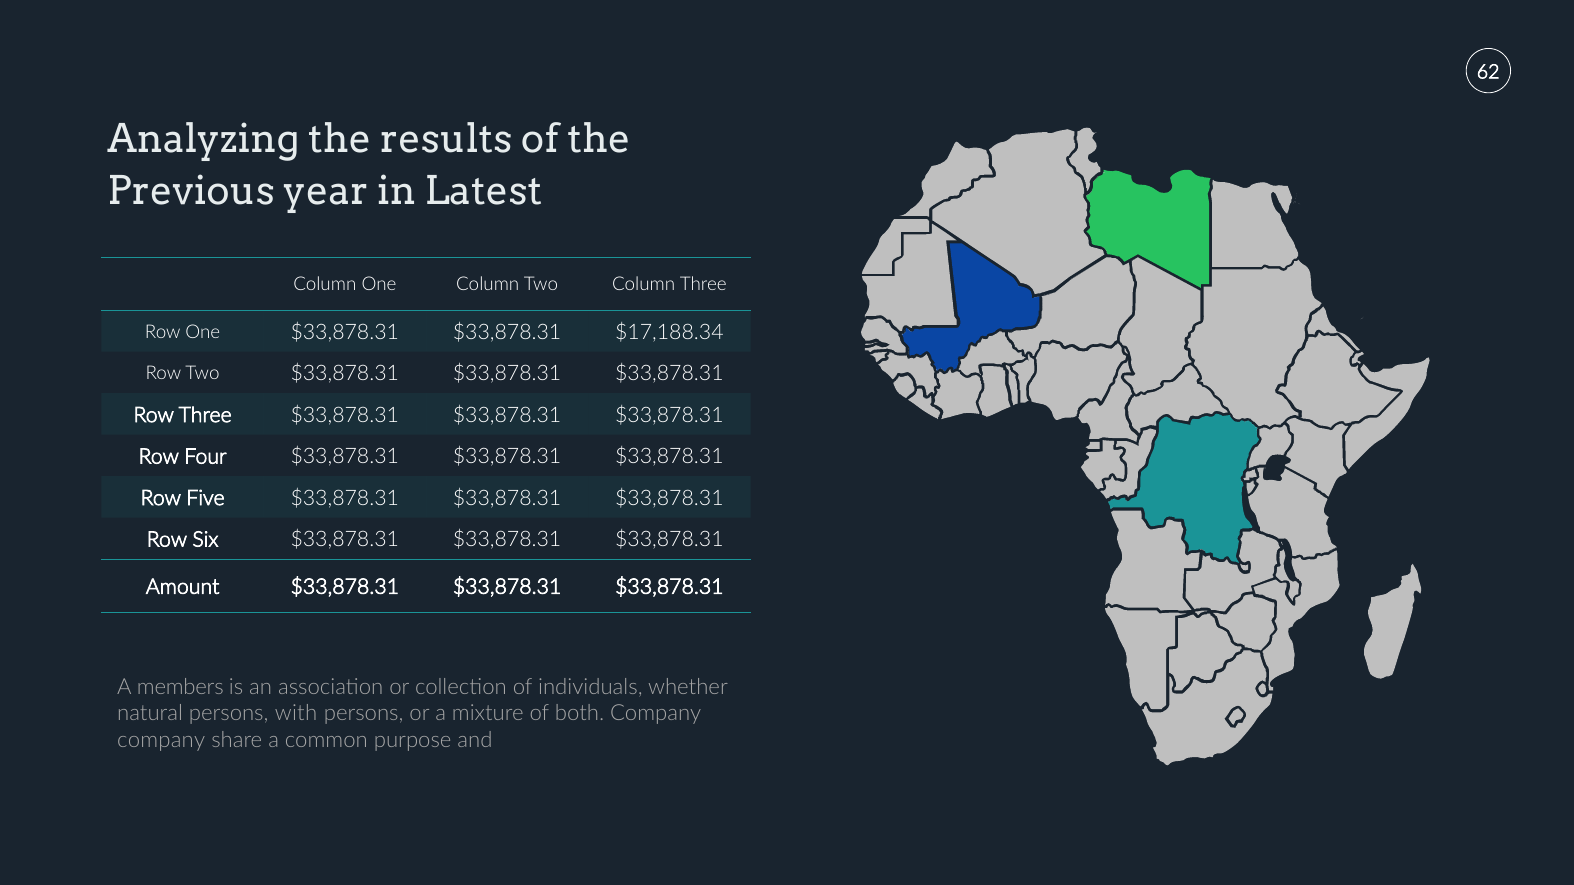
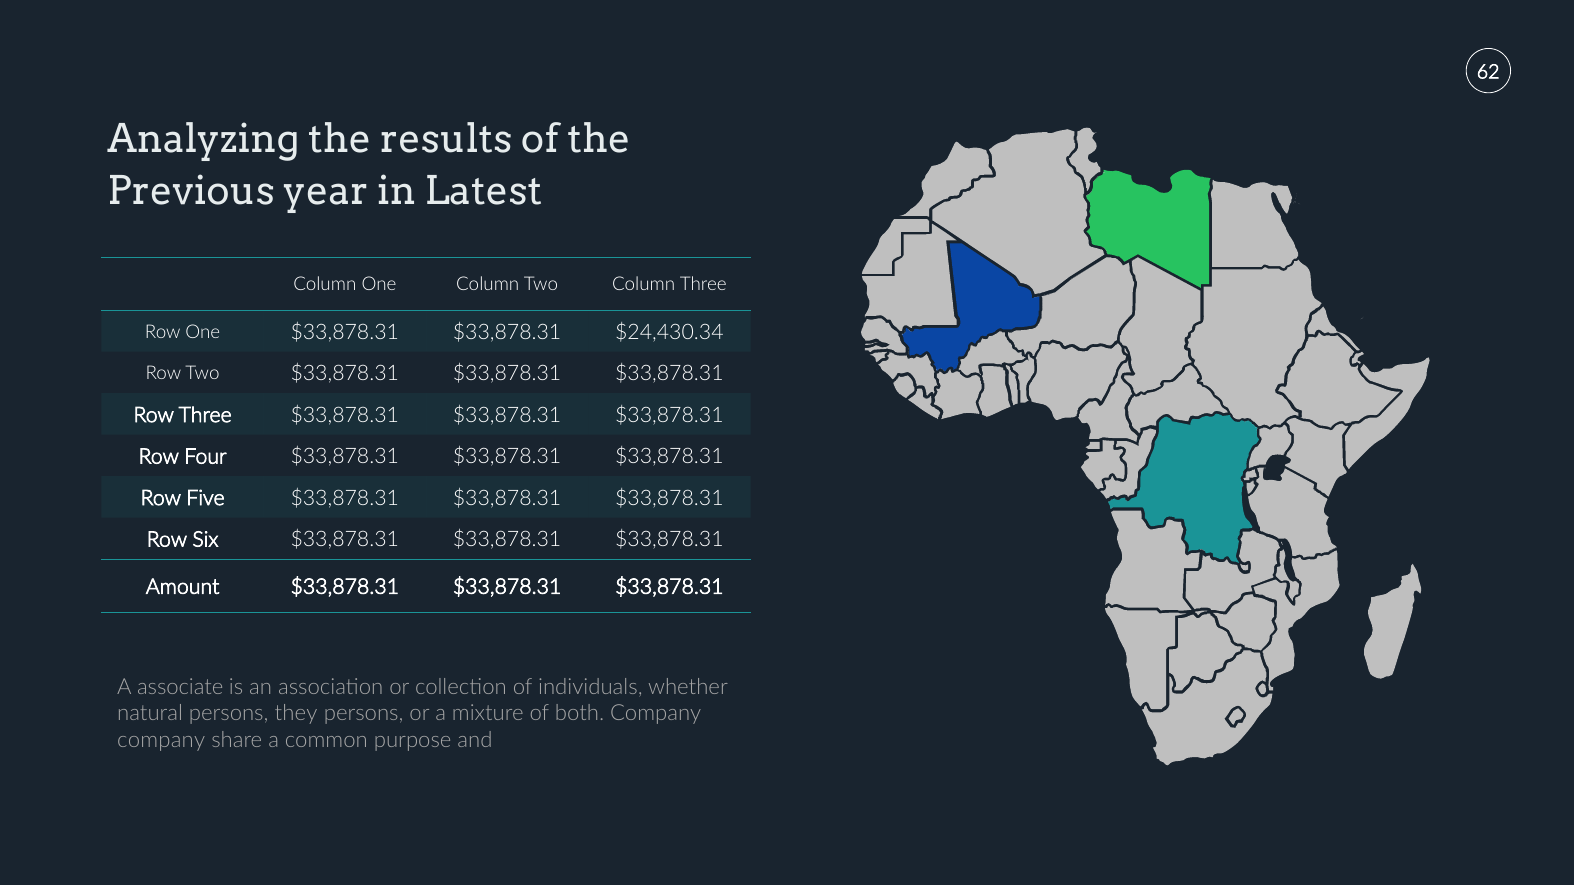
$17,188.34: $17,188.34 -> $24,430.34 (669, 332)
members: members -> associate (180, 687)
with: with -> they (296, 714)
